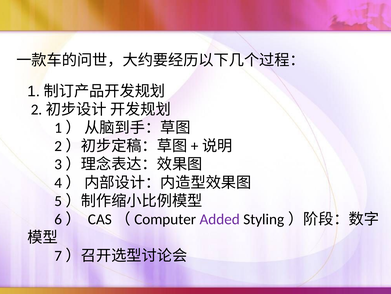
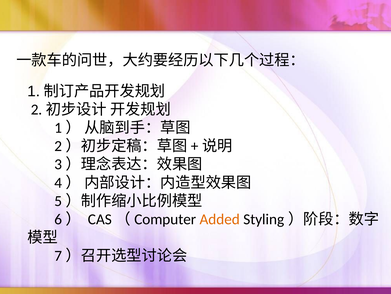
Added colour: purple -> orange (220, 219)
